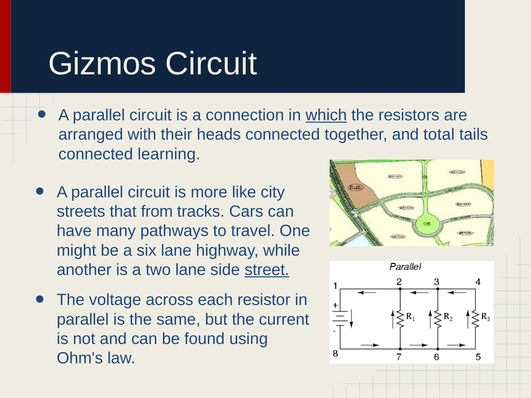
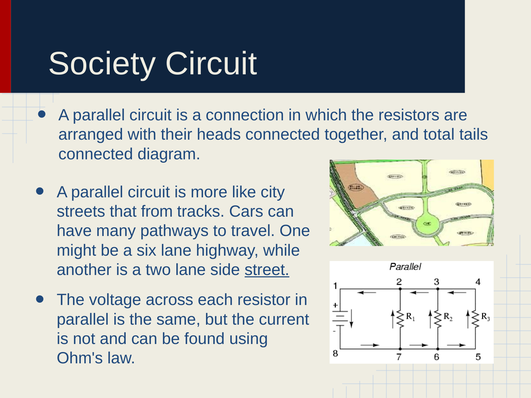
Gizmos: Gizmos -> Society (102, 64)
which underline: present -> none (326, 115)
learning: learning -> diagram (169, 154)
